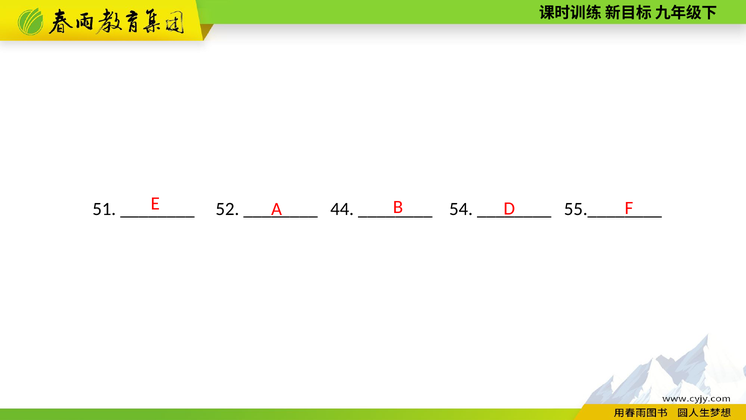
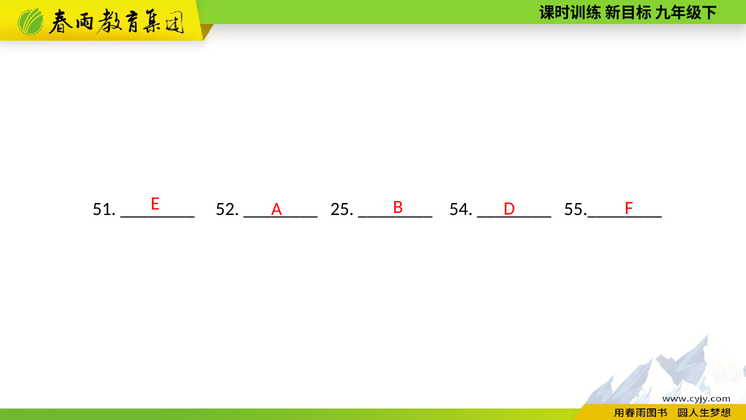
44: 44 -> 25 (342, 209)
